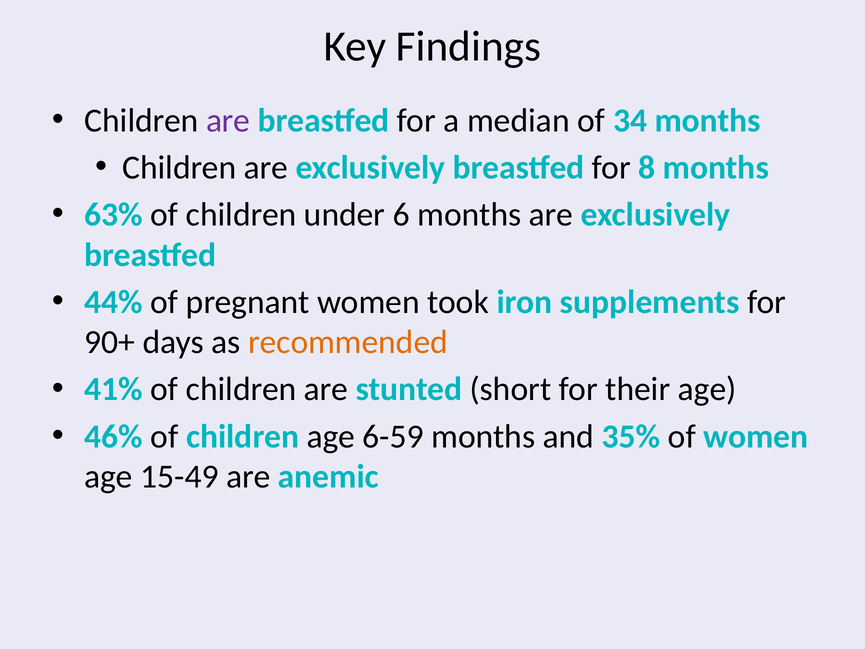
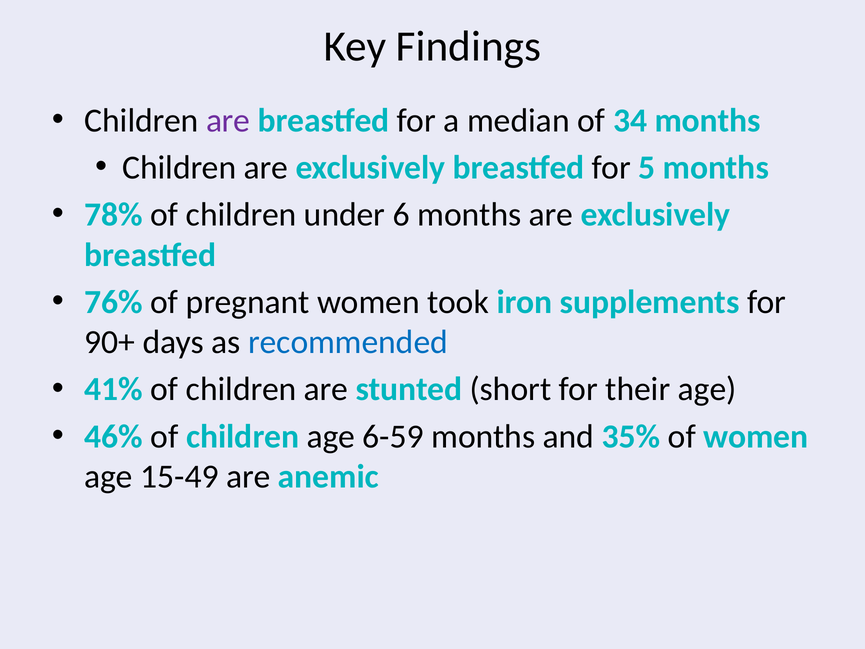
8: 8 -> 5 (647, 168)
63%: 63% -> 78% (114, 215)
44%: 44% -> 76% (114, 302)
recommended colour: orange -> blue (348, 342)
